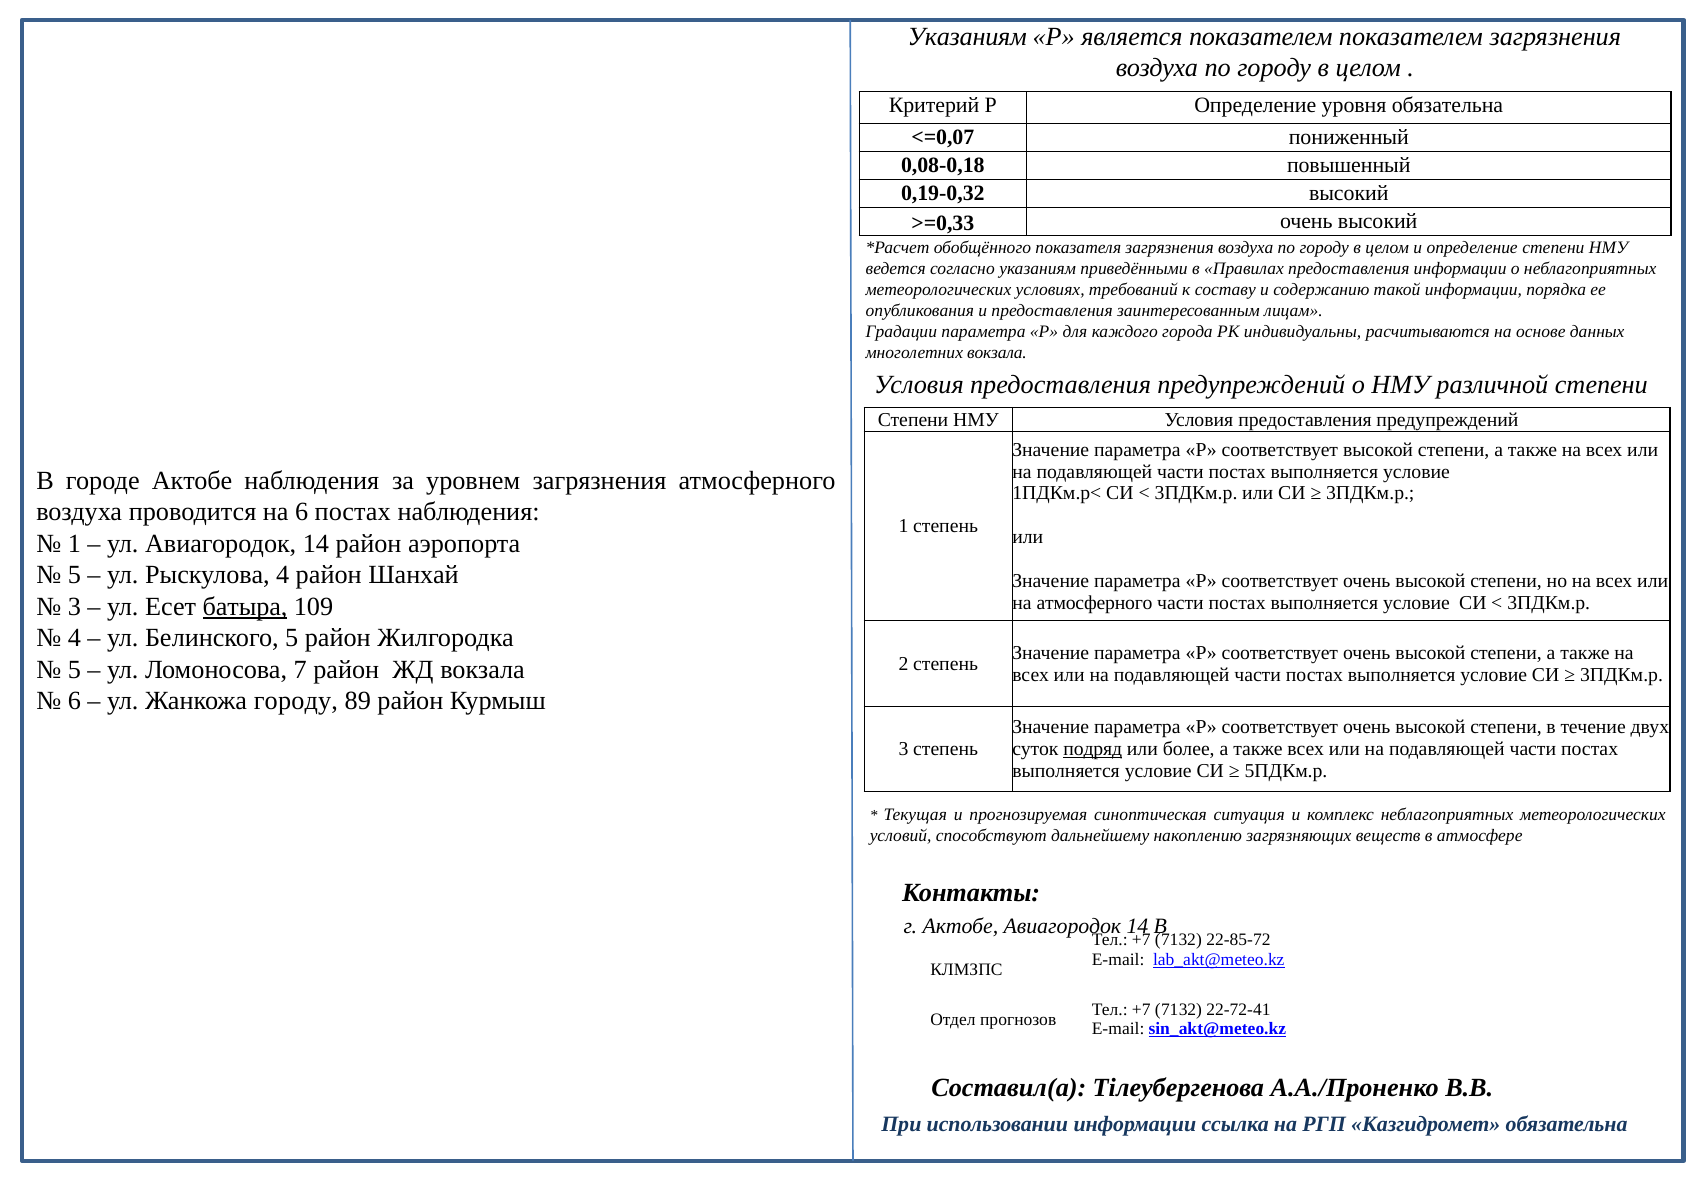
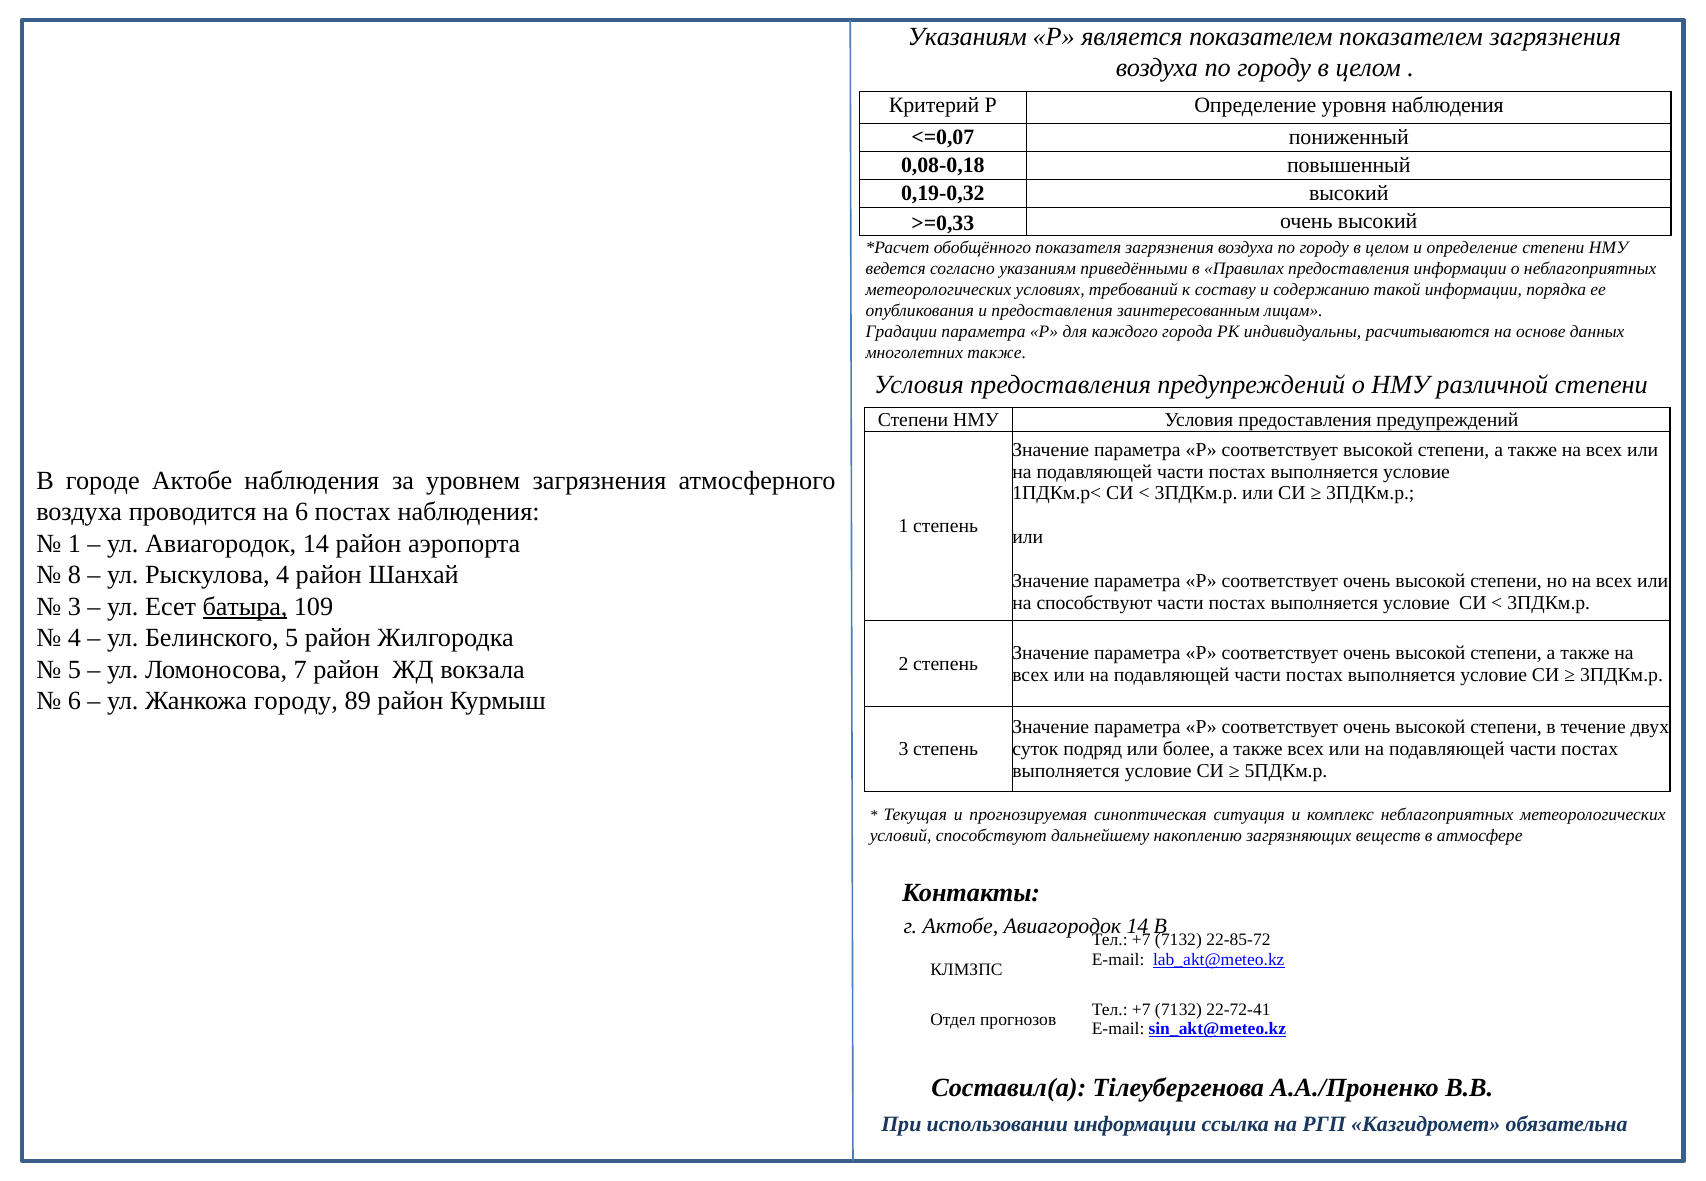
уровня обязательна: обязательна -> наблюдения (1448, 105)
многолетних вокзала: вокзала -> также (997, 352)
5: 5 -> 8 (74, 575)
на атмосферного: атмосферного -> способствуют (1095, 603)
подряд underline: present -> none (1093, 749)
